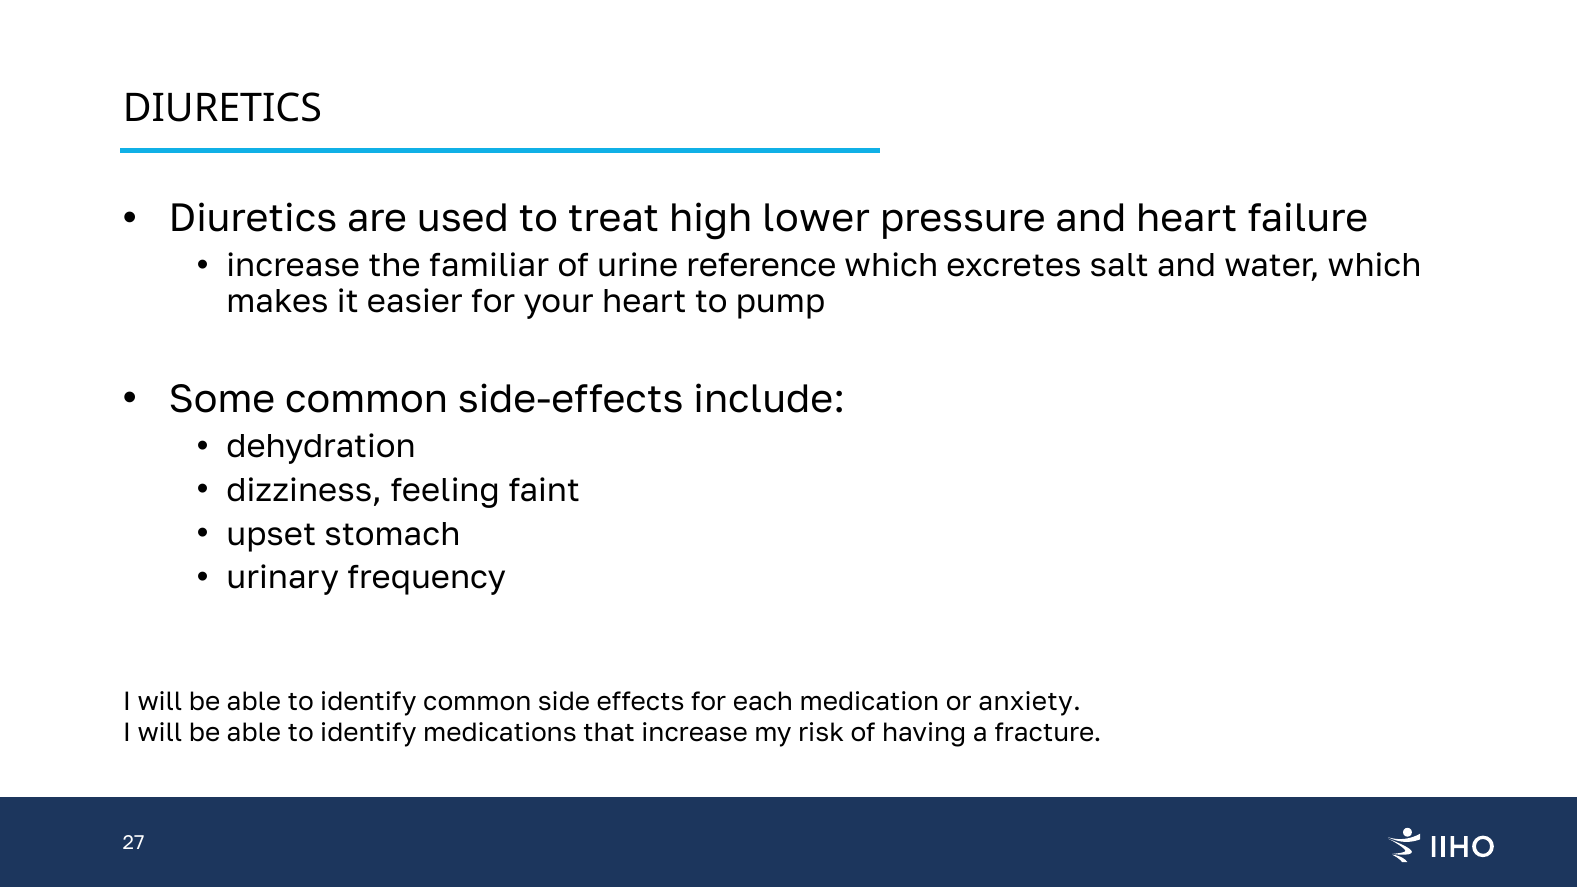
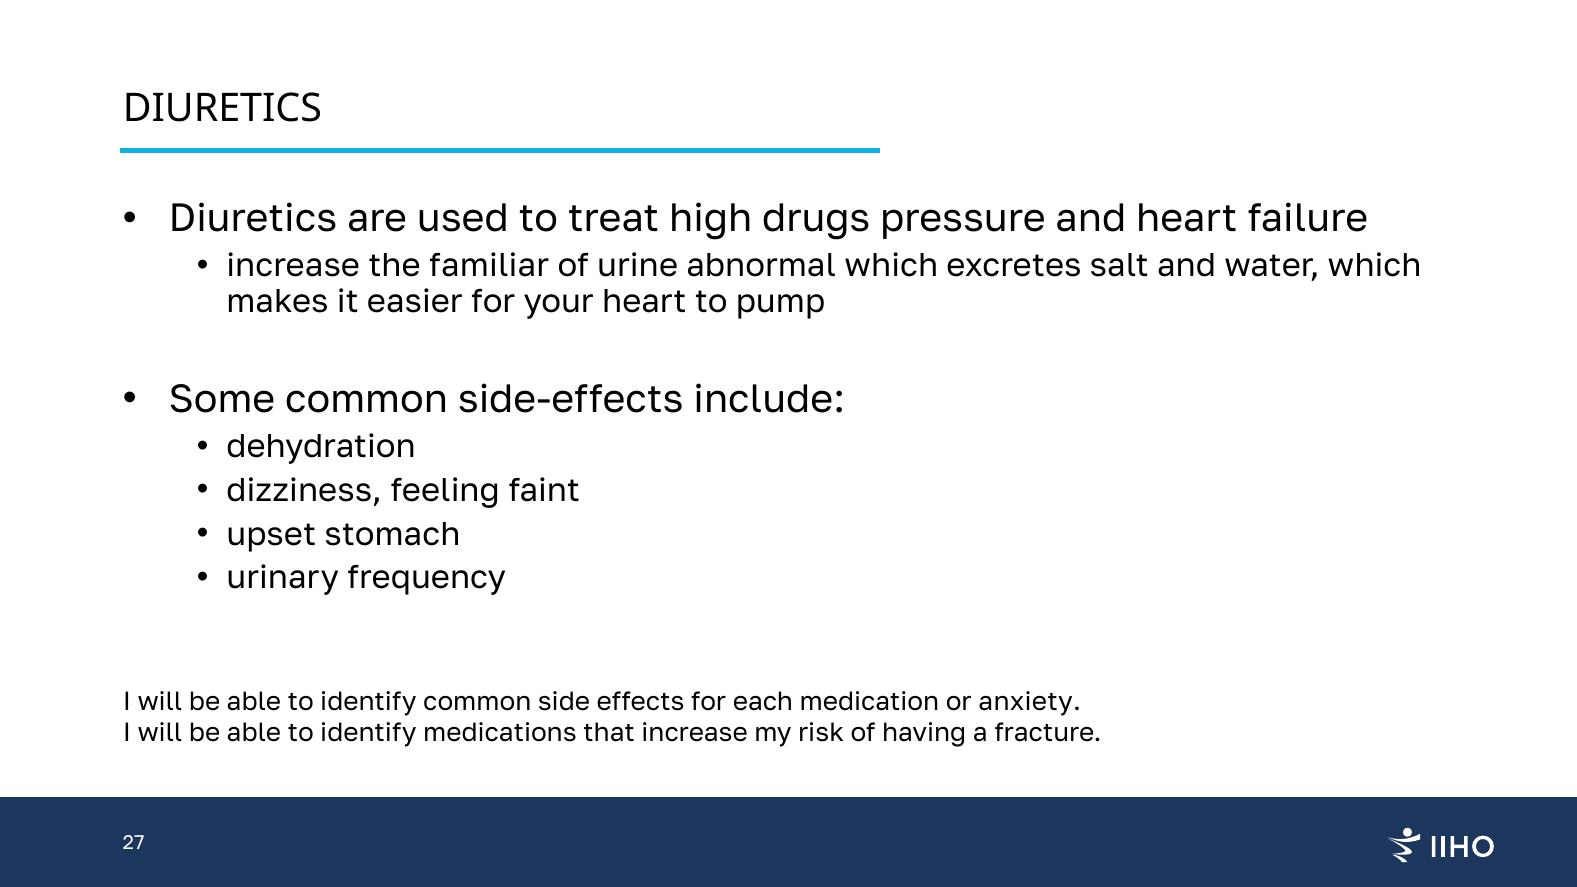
lower: lower -> drugs (816, 219)
reference: reference -> abnormal (761, 266)
